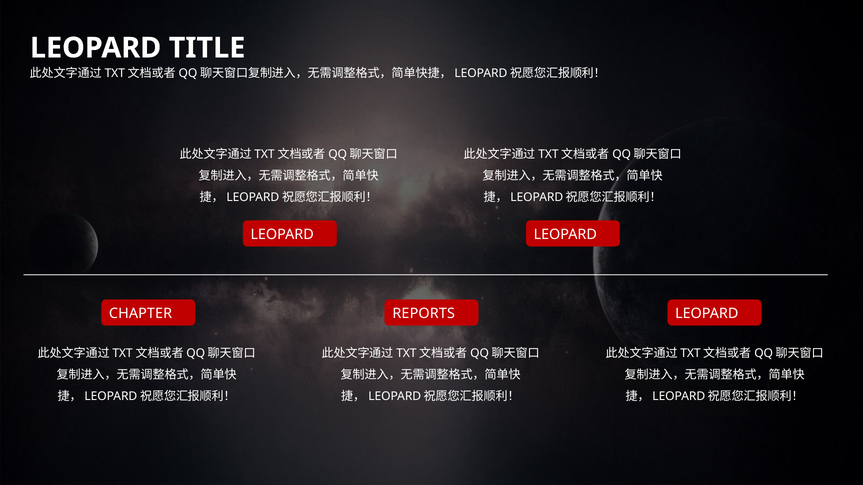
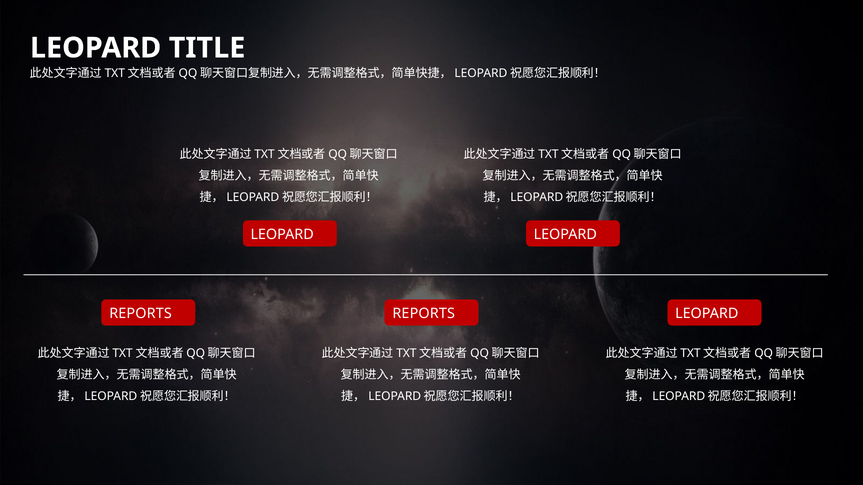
CHAPTER: CHAPTER -> REPORTS (141, 314)
